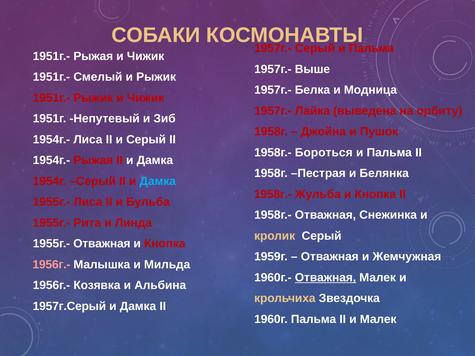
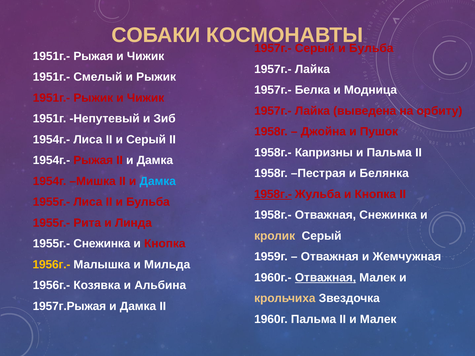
Пальма: Пальма -> Бульба (371, 48)
Выше: Выше -> Лайка (312, 69)
Бороться: Бороться -> Капризны (324, 153)
1954г Серый: Серый -> Мишка (93, 181)
1958г.- underline: none -> present (273, 194)
1955г.- Отважная: Отважная -> Снежинка (102, 244)
1956г.- colour: pink -> yellow (52, 265)
1957г.Серый: 1957г.Серый -> 1957г.Рыжая (69, 306)
